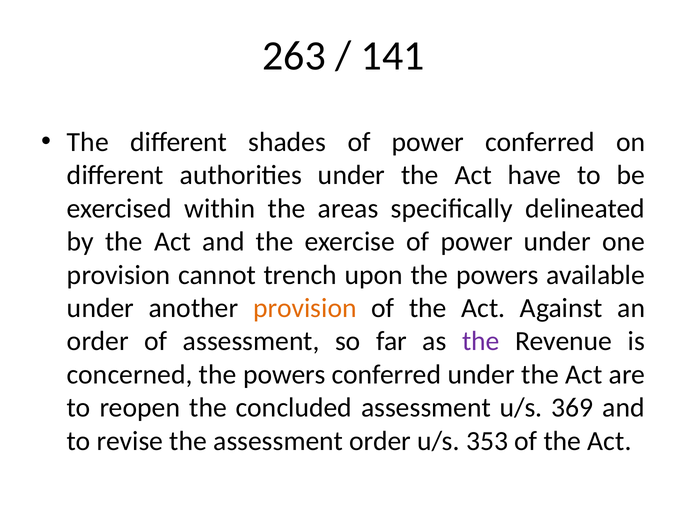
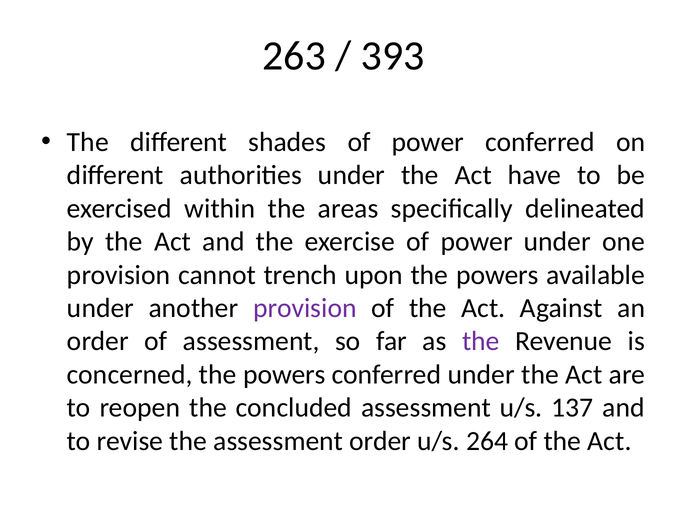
141: 141 -> 393 (393, 56)
provision colour: orange -> purple (305, 308)
369: 369 -> 137 (572, 408)
353: 353 -> 264 (487, 441)
